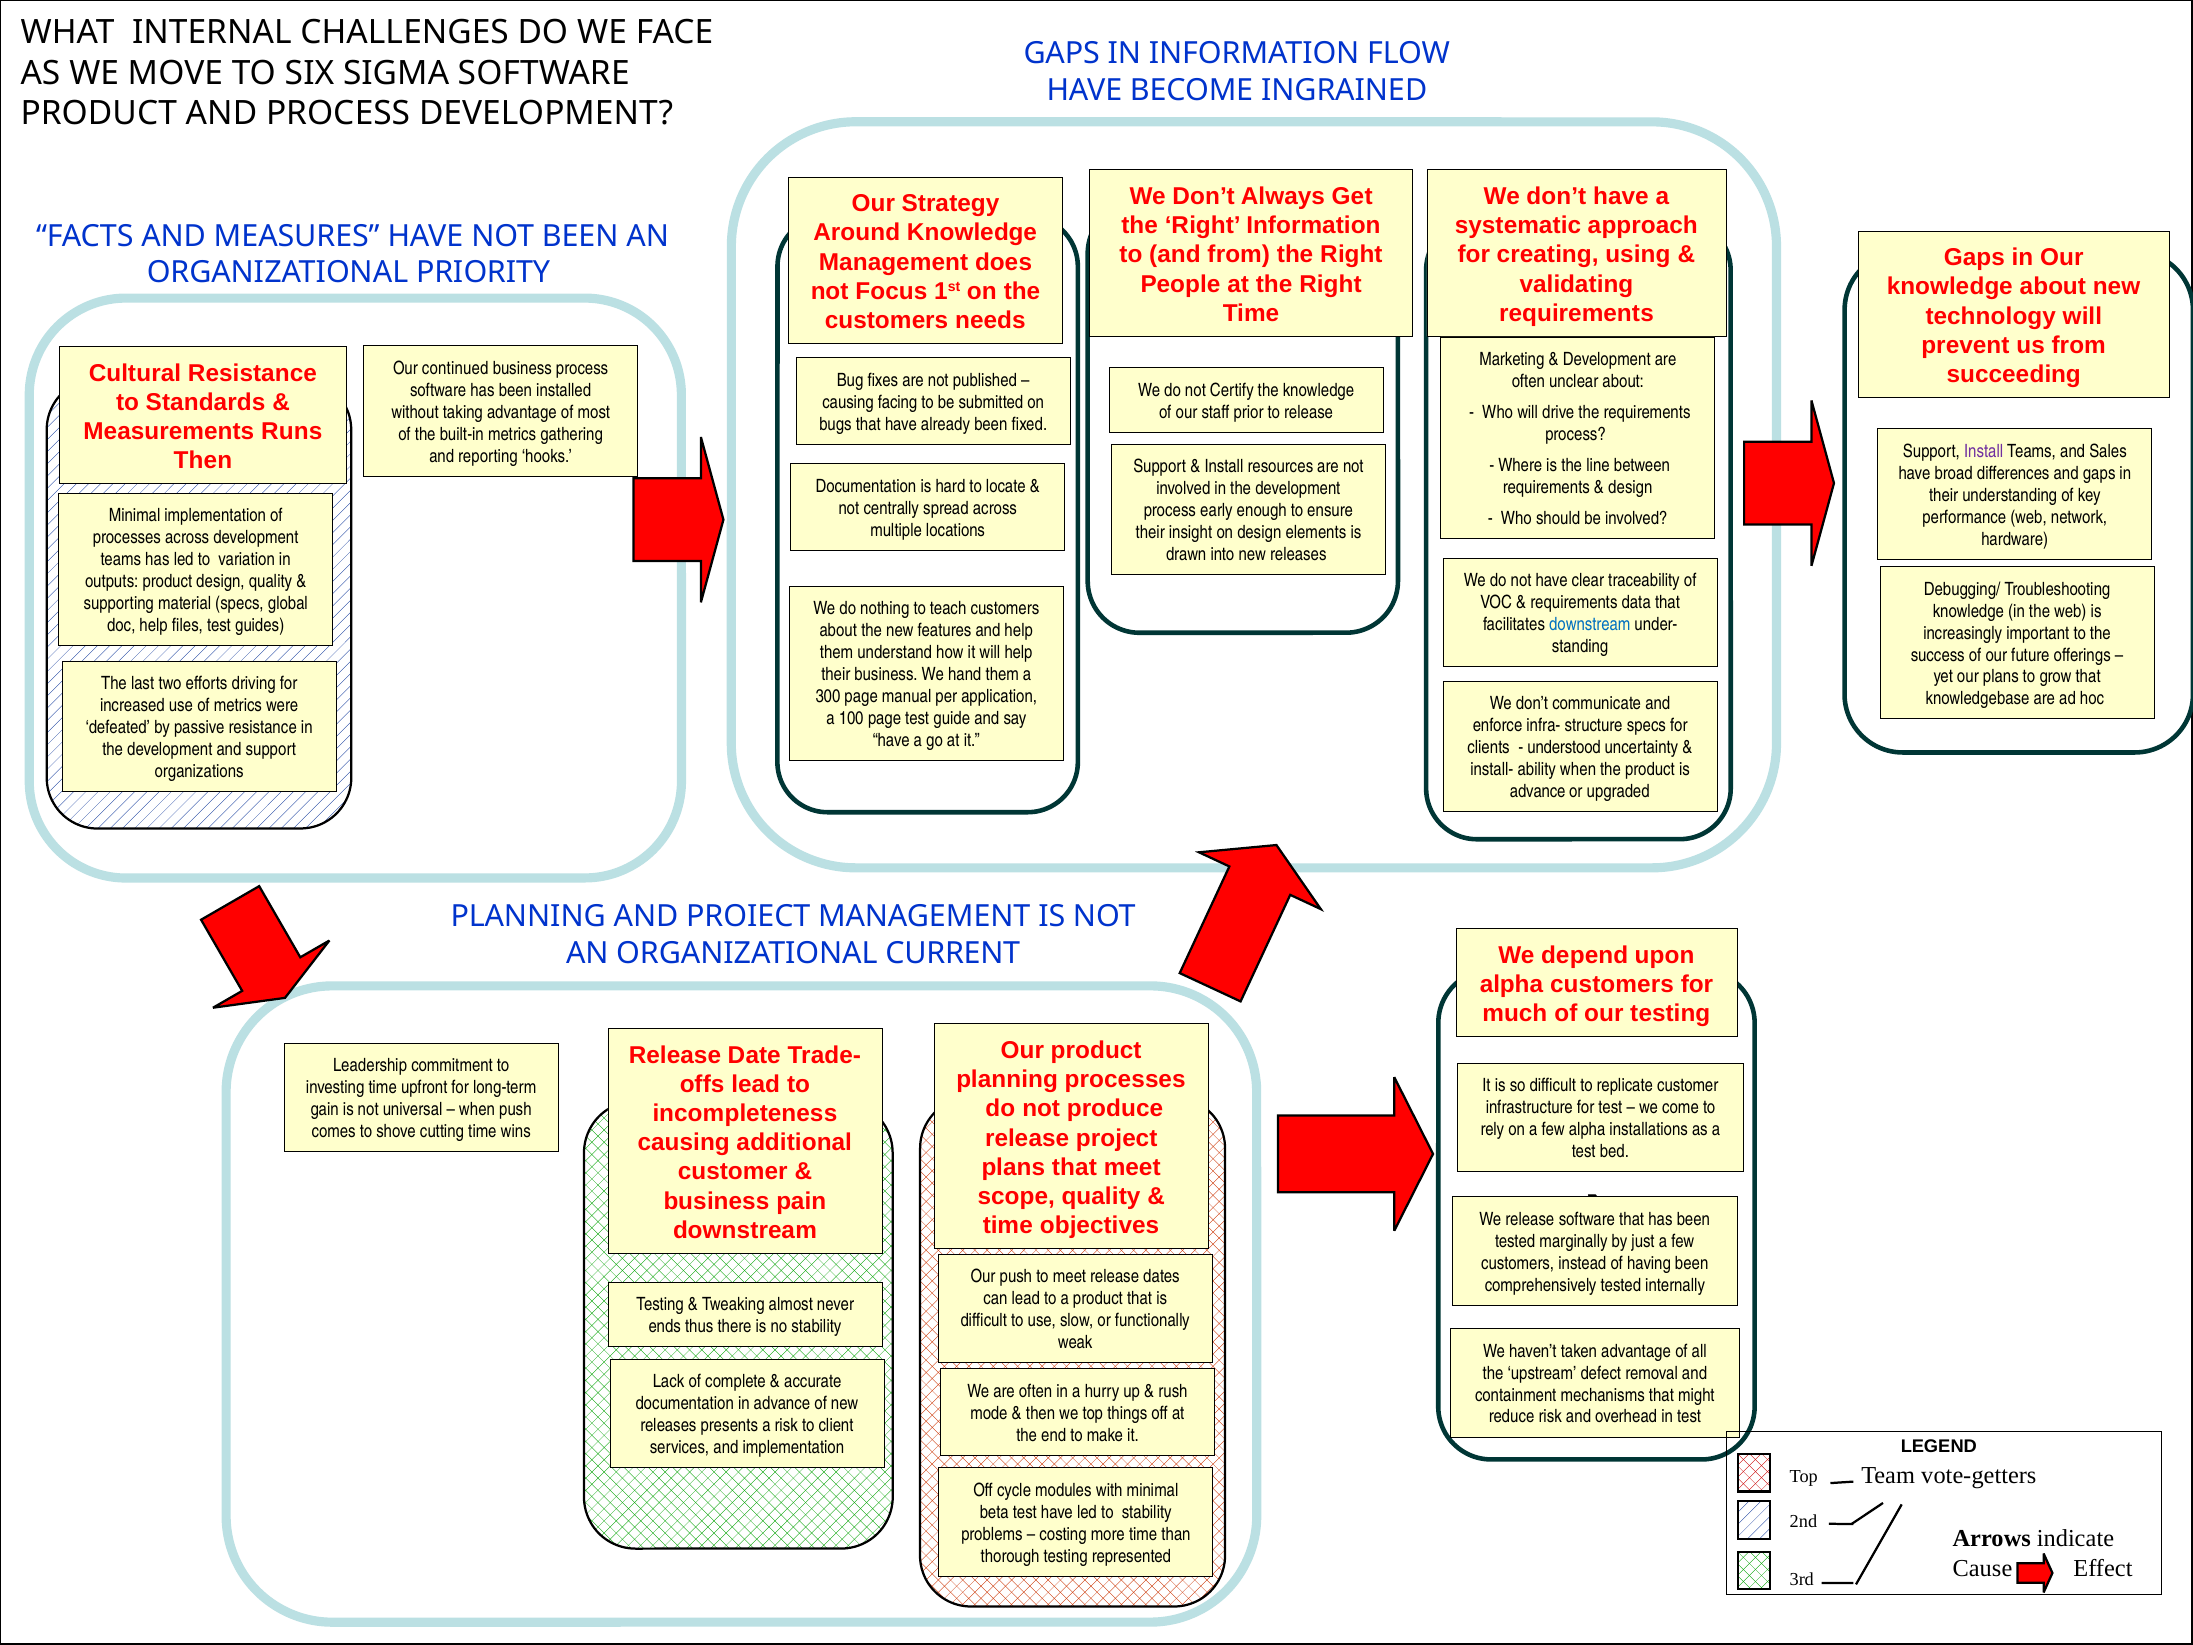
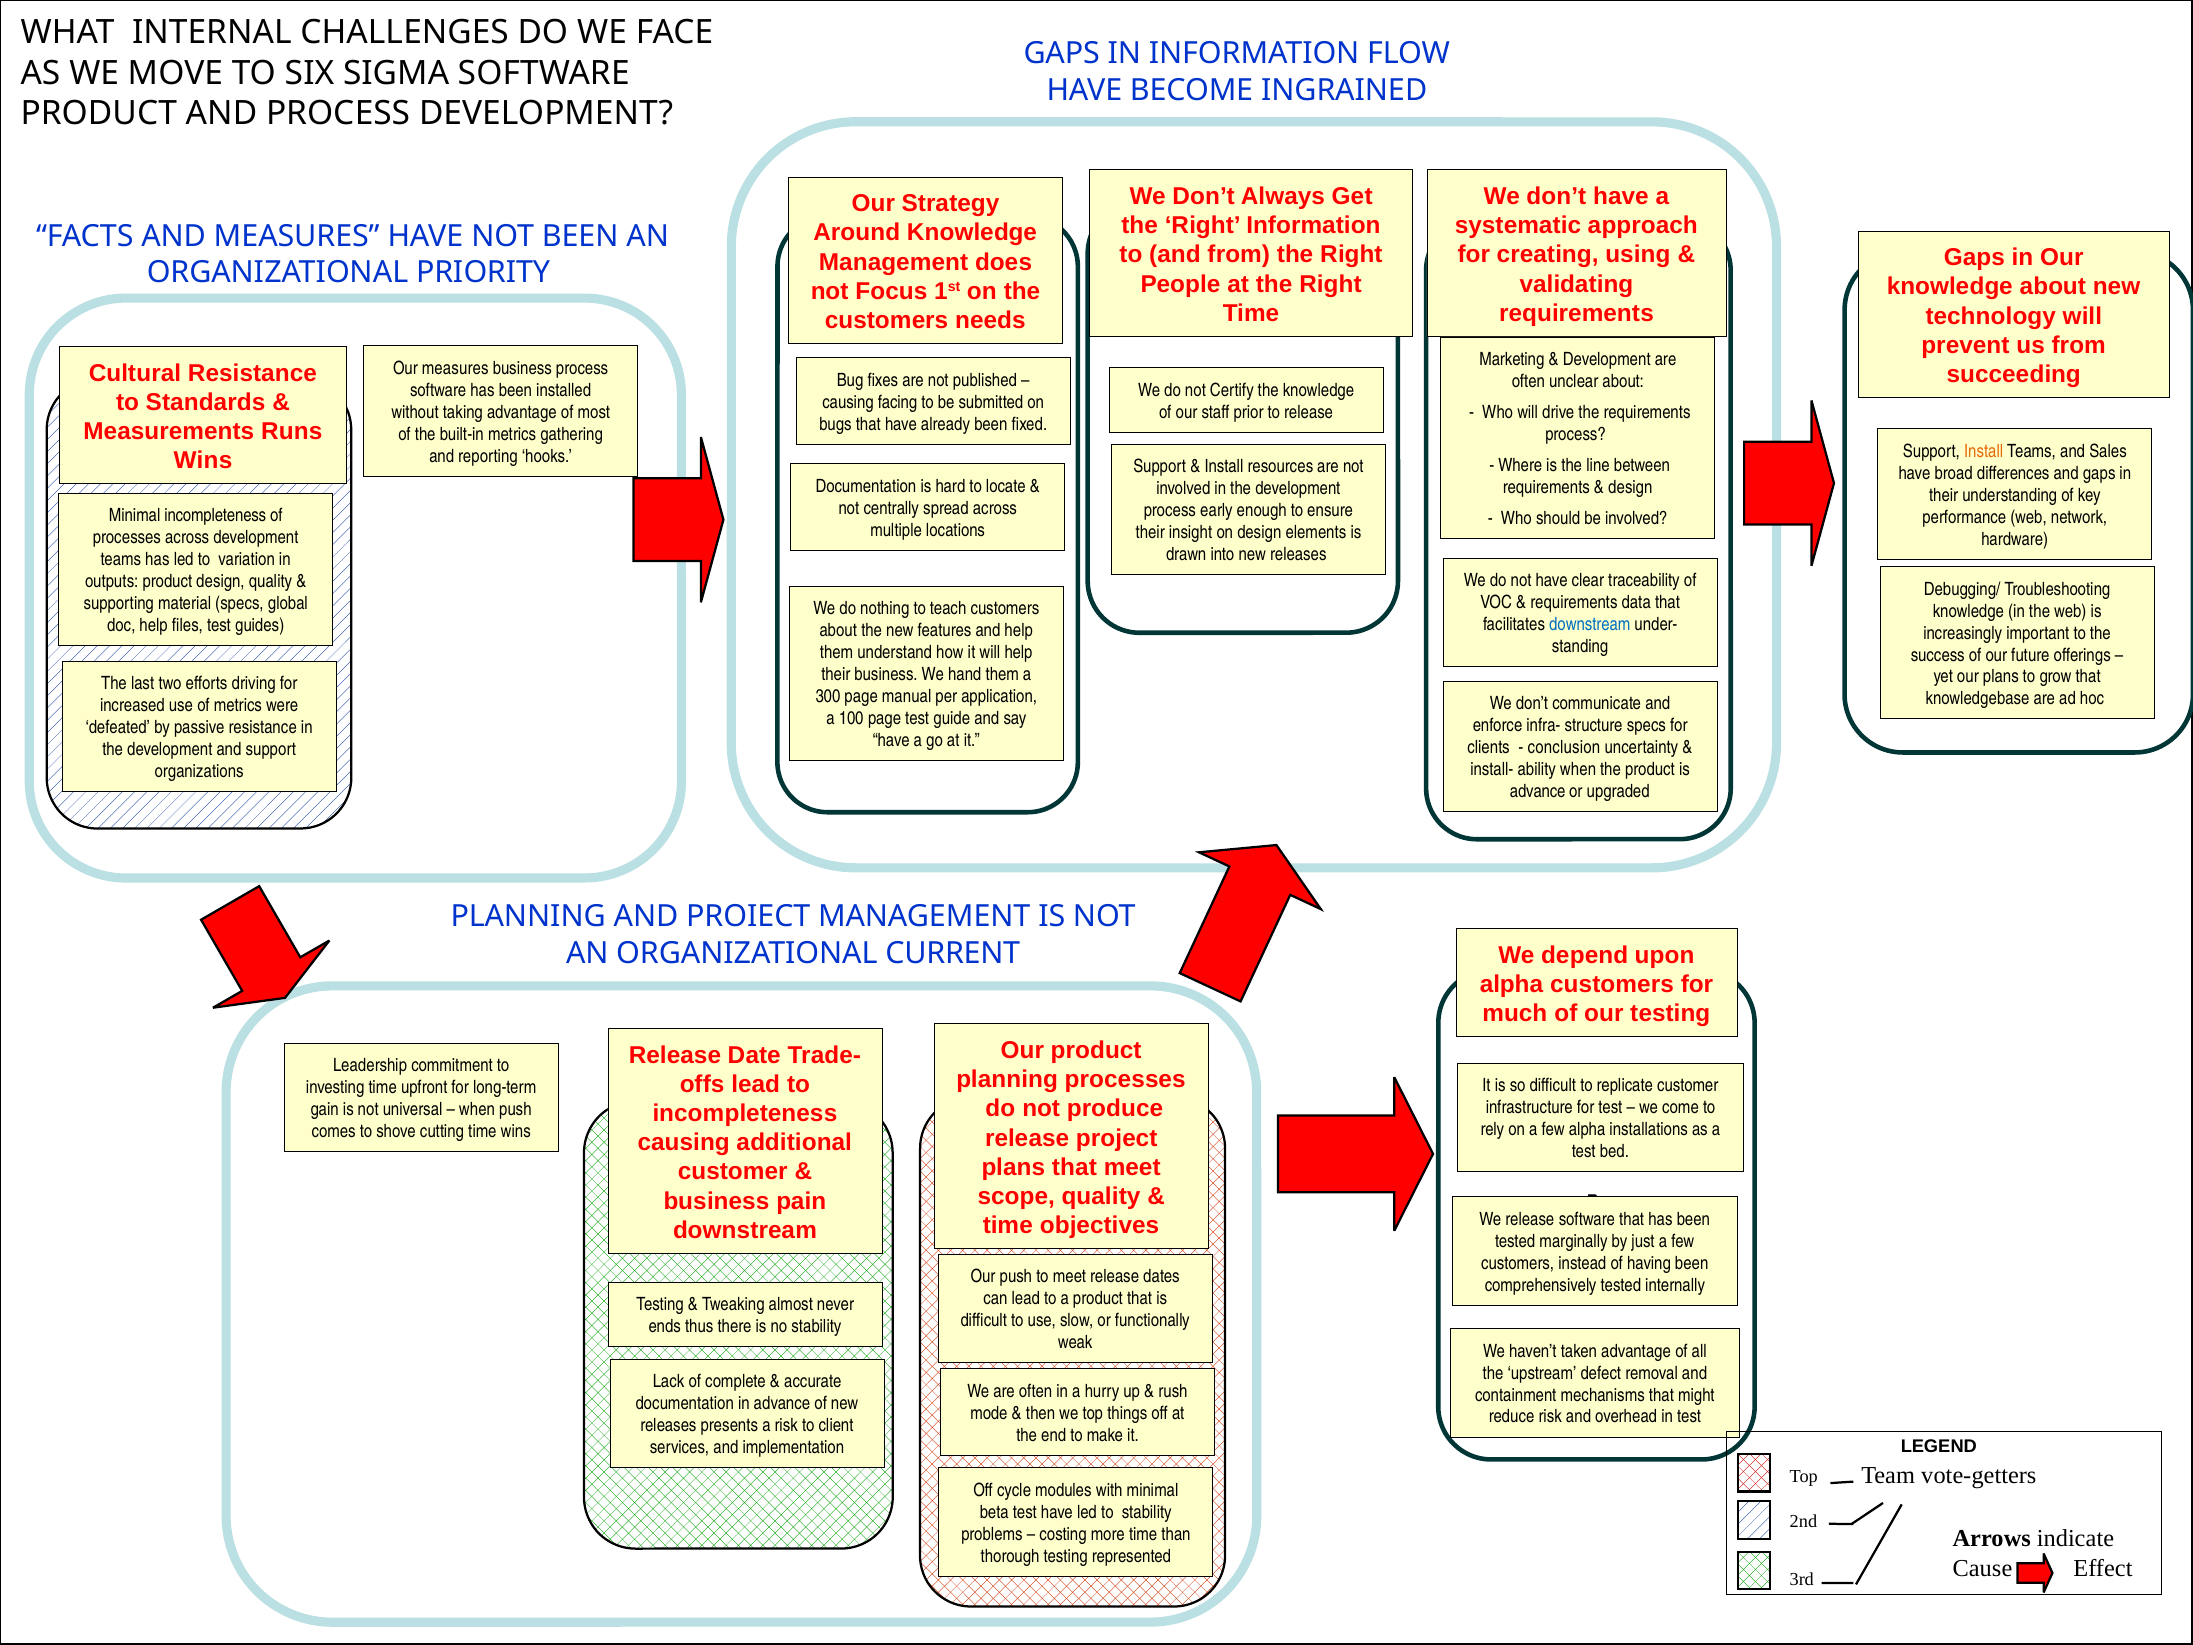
Our continued: continued -> measures (455, 368)
Install colour: purple -> orange (1984, 451)
Then: Then -> Wins (203, 461)
Minimal implementation: implementation -> incompleteness (215, 516)
understood: understood -> conclusion (1564, 748)
